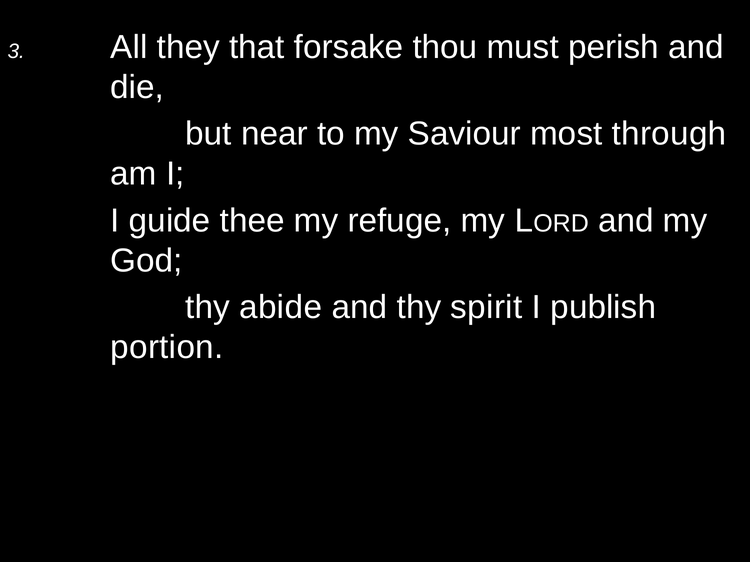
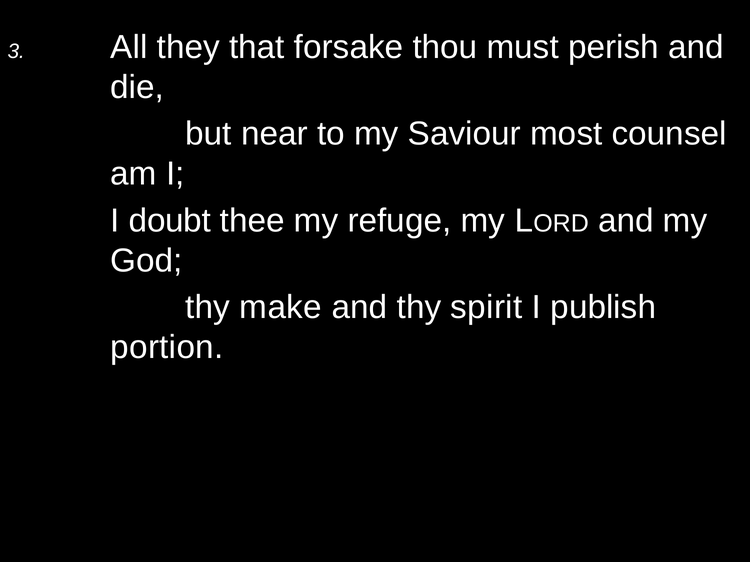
through: through -> counsel (669, 134)
guide: guide -> doubt (170, 221)
abide: abide -> make (281, 308)
